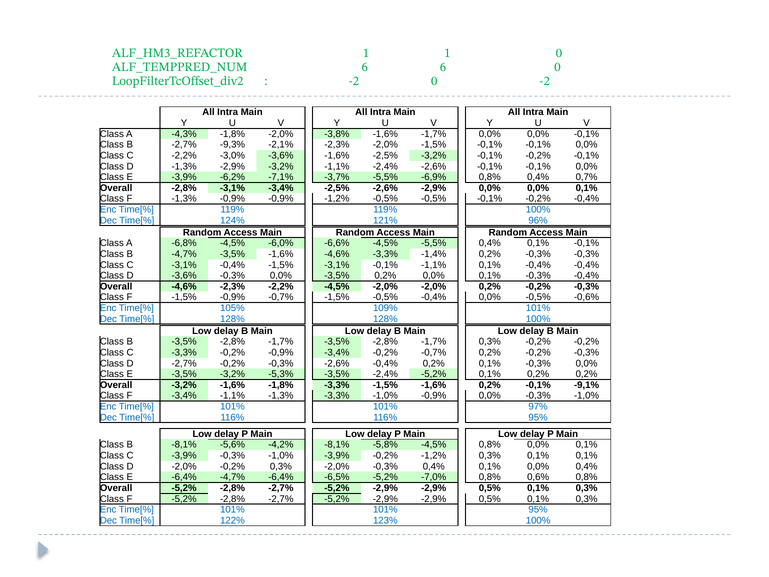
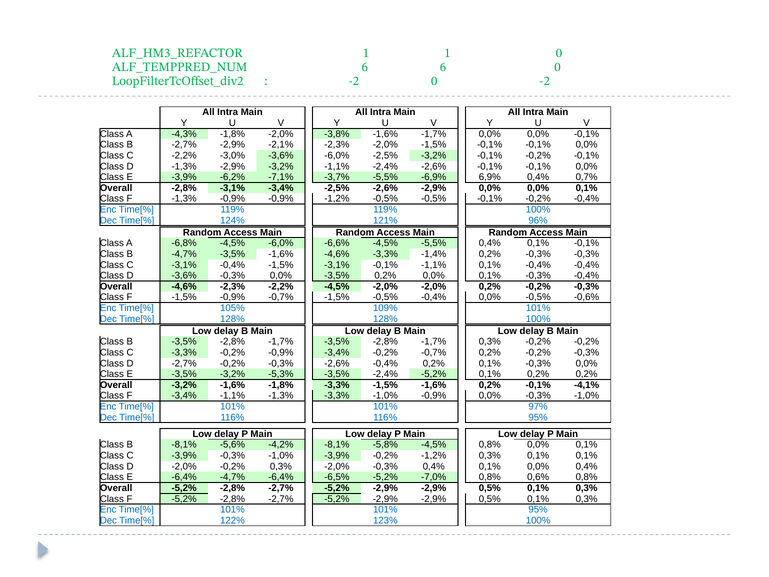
-2,7% -9,3%: -9,3% -> -2,9% (232, 145)
-3,6% -1,6%: -1,6% -> -6,0% (337, 155)
-6,9% 0,8%: 0,8% -> 6,9% (490, 177)
-9,1%: -9,1% -> -4,1% (587, 385)
